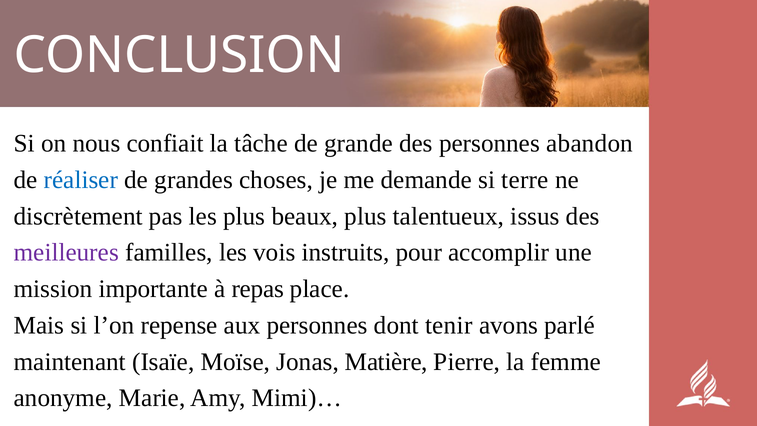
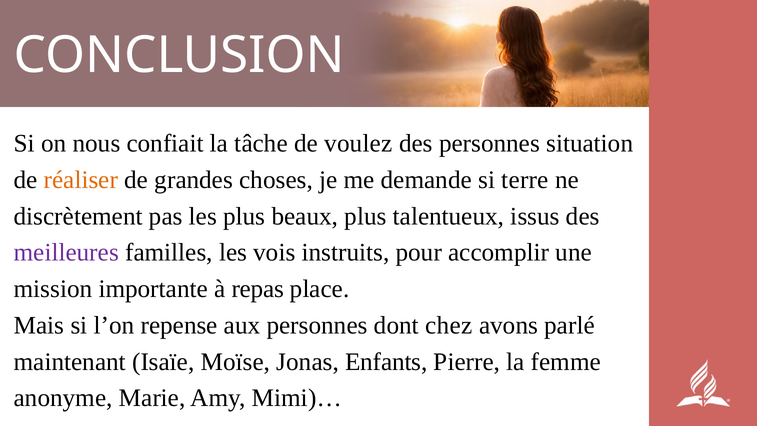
grande: grande -> voulez (358, 143)
abandon: abandon -> situation (590, 143)
réaliser colour: blue -> orange (81, 180)
tenir: tenir -> chez (449, 325)
Matière: Matière -> Enfants (386, 362)
